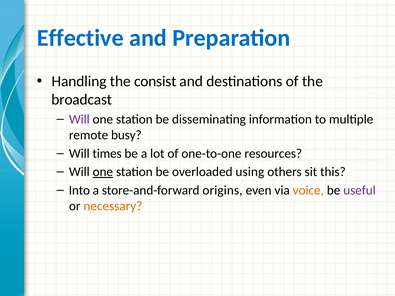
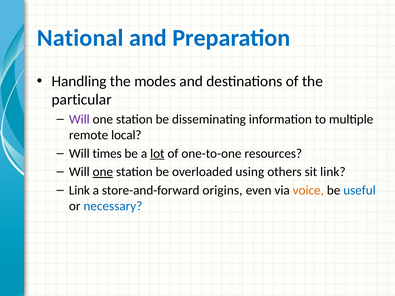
Effective: Effective -> National (80, 38)
consist: consist -> modes (155, 81)
broadcast: broadcast -> particular (82, 100)
busy: busy -> local (126, 135)
lot underline: none -> present (157, 154)
sit this: this -> link (333, 172)
Into: Into -> Link (79, 190)
useful colour: purple -> blue (359, 190)
necessary colour: orange -> blue (113, 206)
